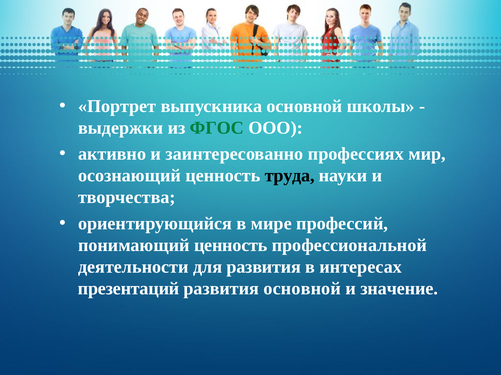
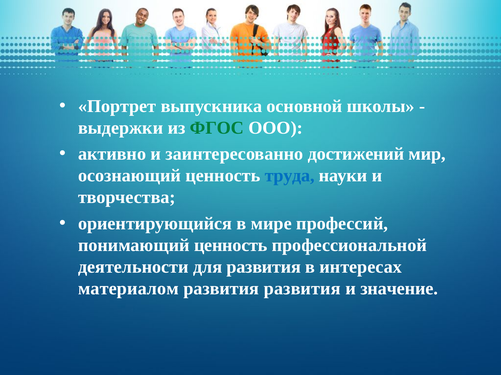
профессиях: профессиях -> достижений (356, 154)
труда colour: black -> blue (290, 176)
презентаций: презентаций -> материалом (128, 289)
развития основной: основной -> развития (302, 289)
